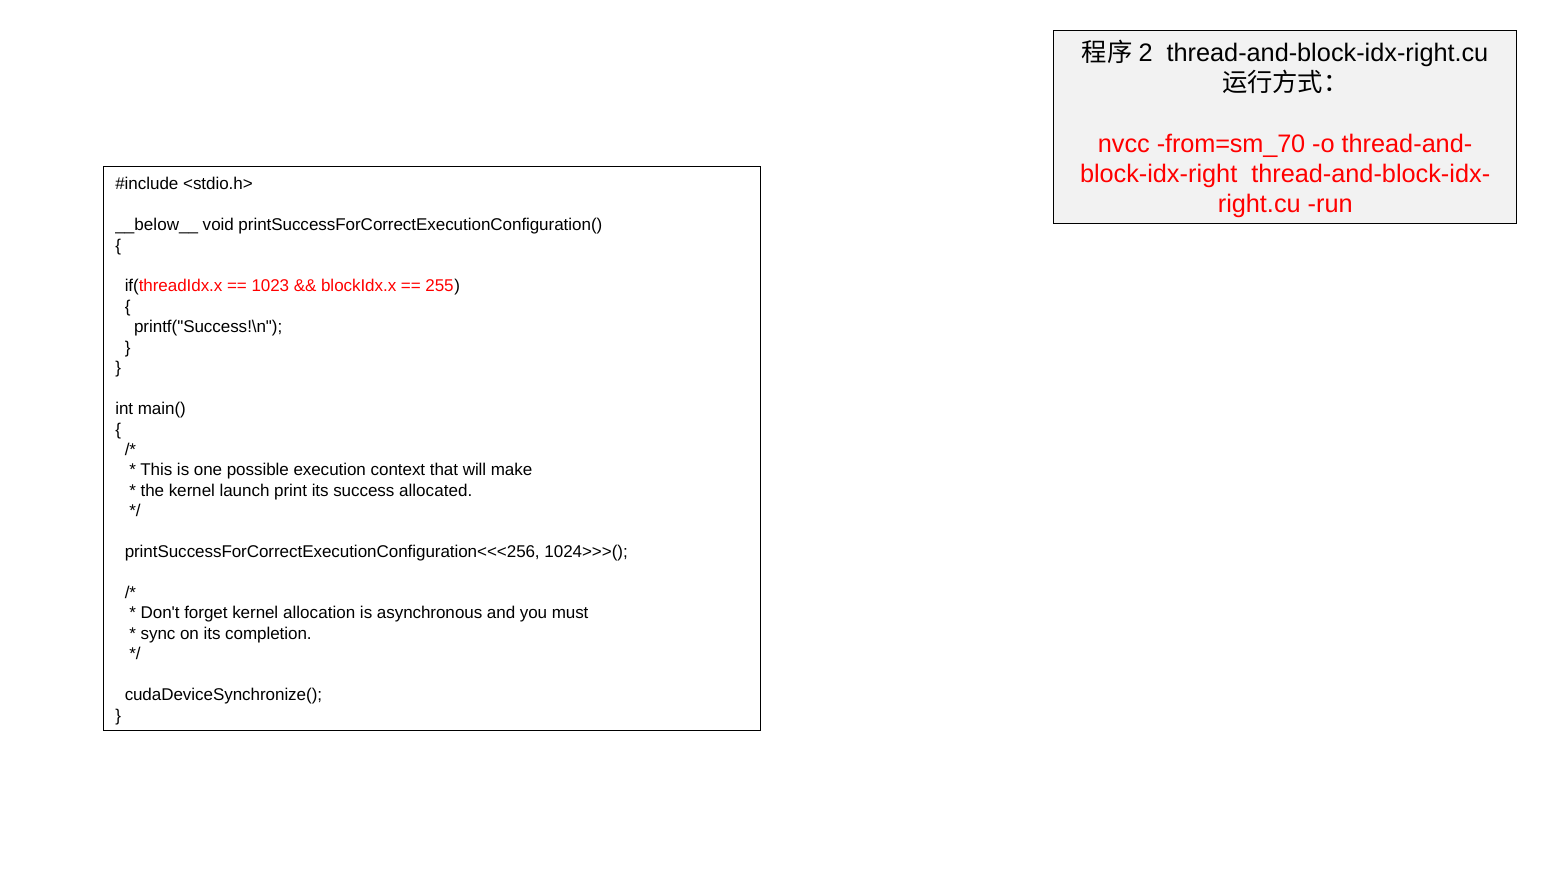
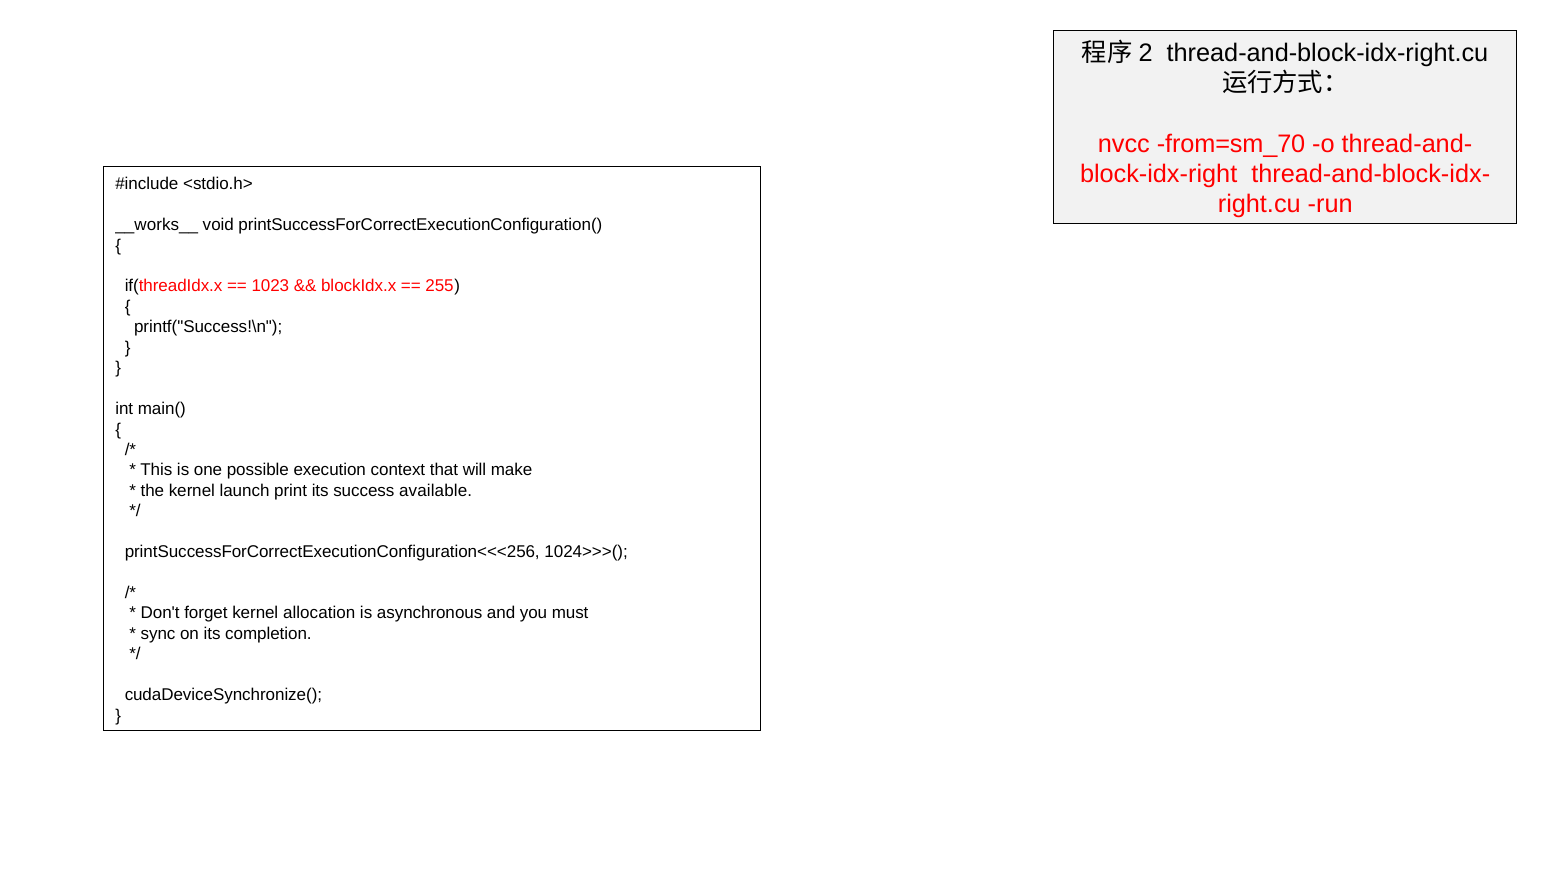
__below__: __below__ -> __works__ (157, 225)
allocated: allocated -> available (436, 490)
